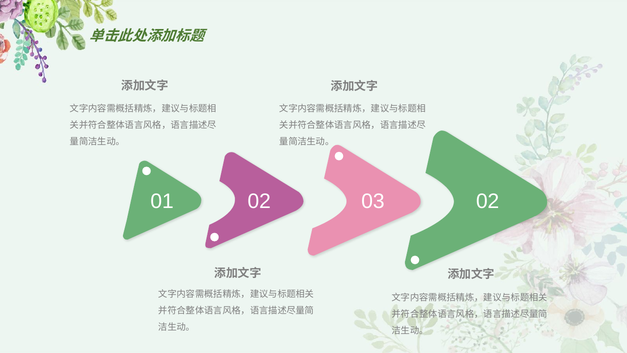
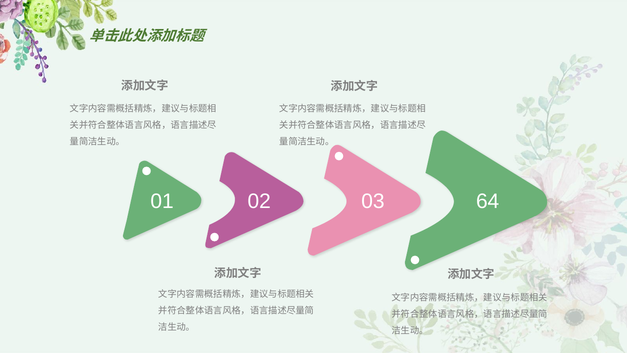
01 02: 02 -> 64 (488, 201)
